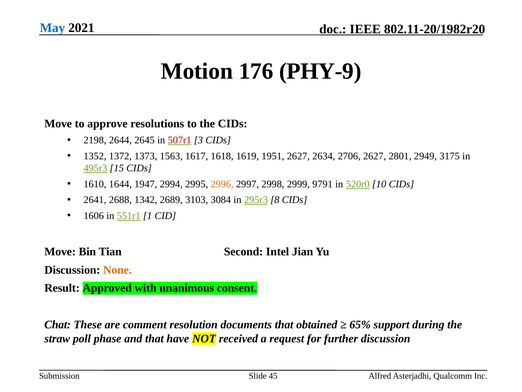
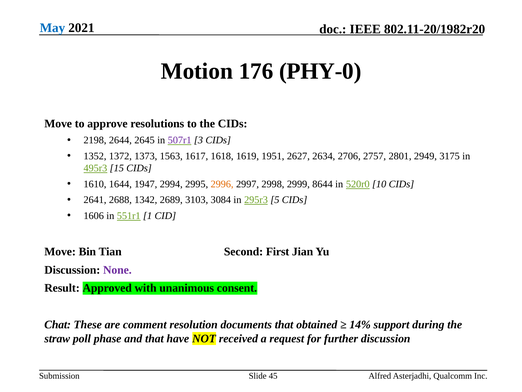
PHY-9: PHY-9 -> PHY-0 (320, 71)
507r1 colour: red -> purple (180, 140)
2706 2627: 2627 -> 2757 (375, 156)
9791: 9791 -> 8644 (322, 184)
8: 8 -> 5 (275, 200)
Intel: Intel -> First (278, 251)
None colour: orange -> purple (117, 270)
65%: 65% -> 14% (360, 324)
